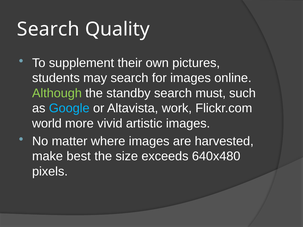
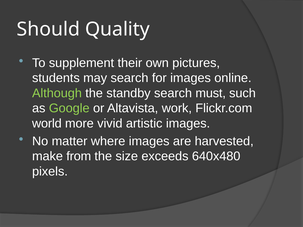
Search: Search -> Should (48, 29)
Google colour: light blue -> light green (69, 108)
best: best -> from (79, 156)
